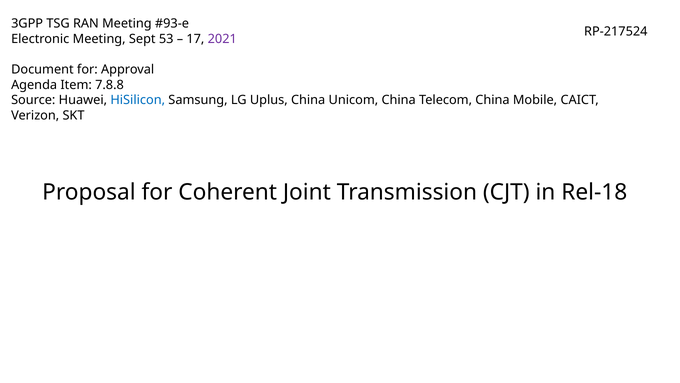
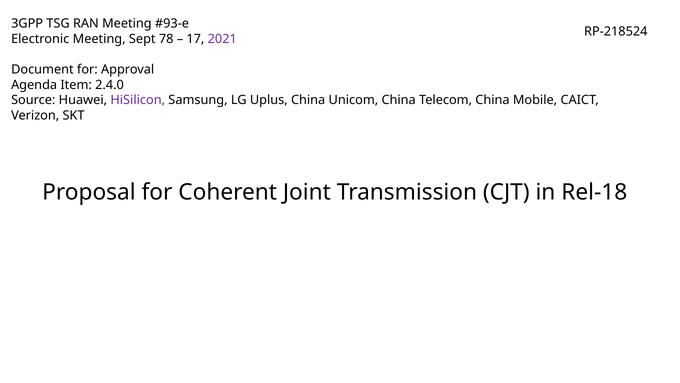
RP-217524: RP-217524 -> RP-218524 (616, 31)
53: 53 -> 78 (166, 39)
7.8.8: 7.8.8 -> 2.4.0 (109, 85)
HiSilicon colour: blue -> purple (138, 100)
